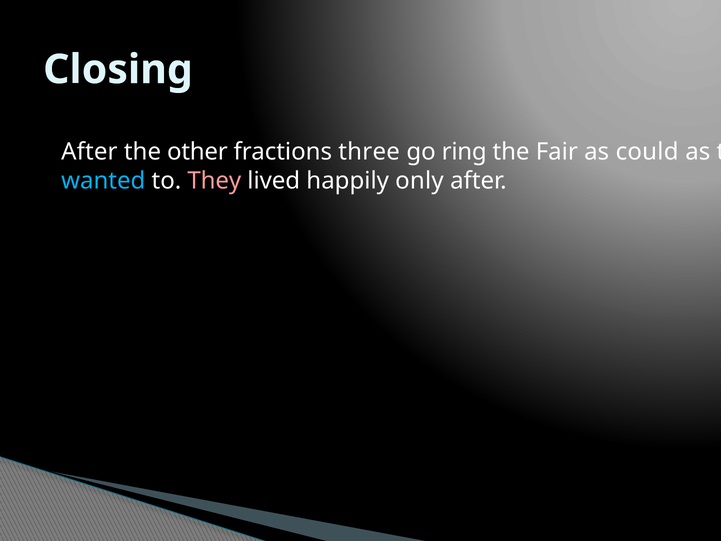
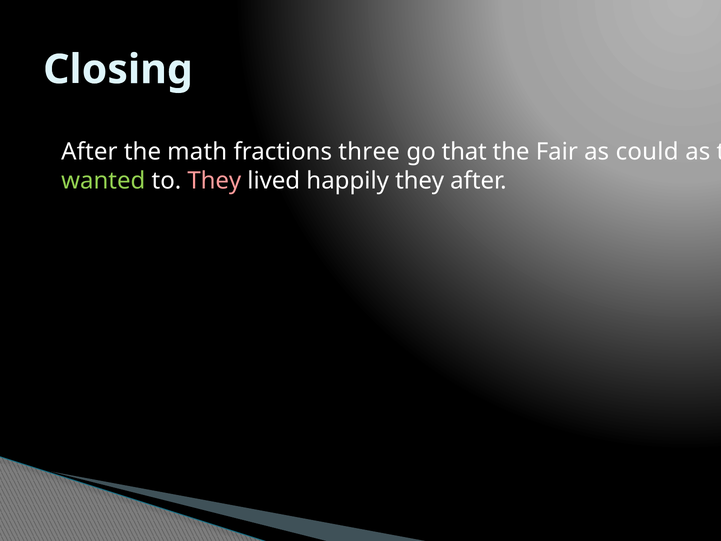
other: other -> math (197, 152)
ring: ring -> that (464, 152)
wanted colour: light blue -> light green (103, 181)
happily only: only -> they (420, 181)
